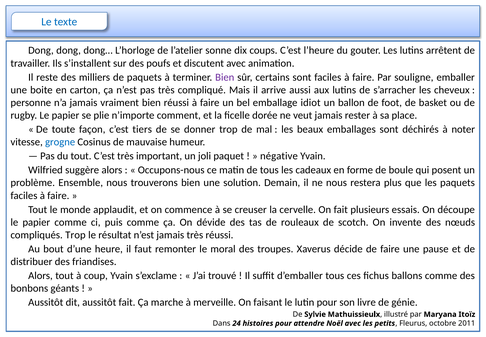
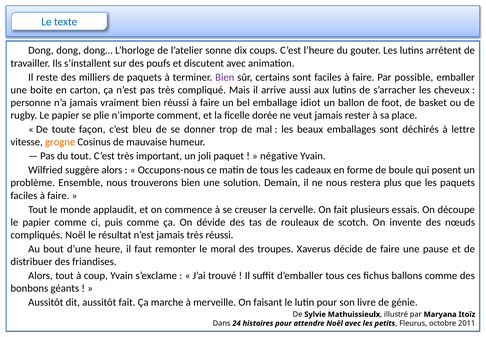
souligne: souligne -> possible (414, 77)
tiers: tiers -> bleu (142, 129)
noter: noter -> lettre (463, 129)
grogne colour: blue -> orange (60, 142)
compliqués Trop: Trop -> Noël (75, 235)
